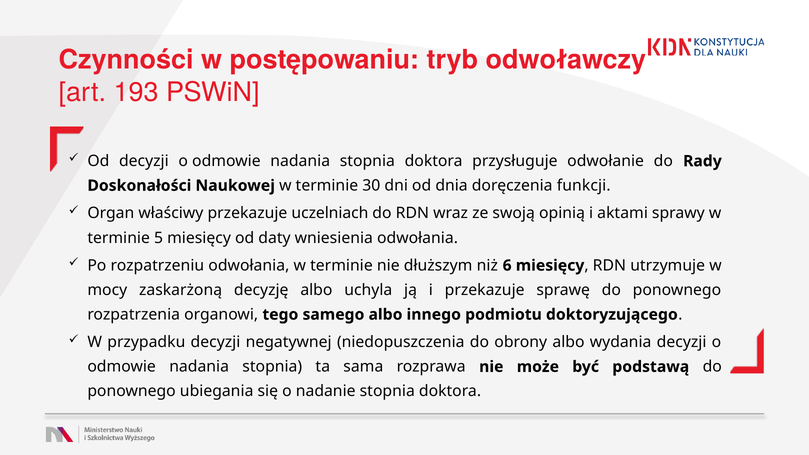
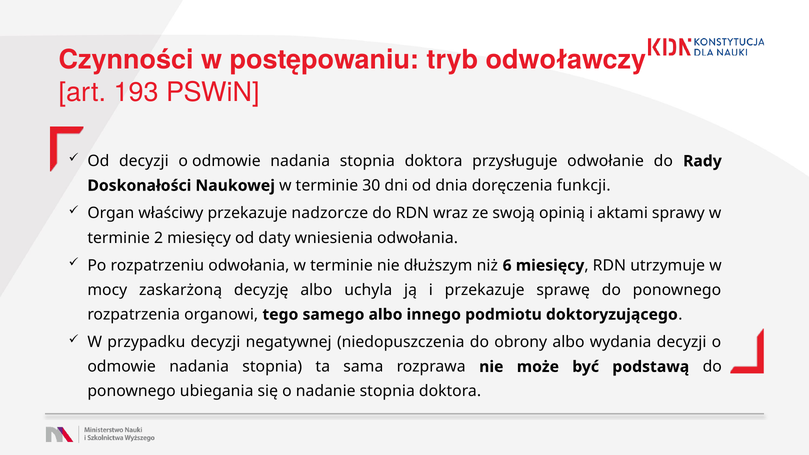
uczelniach: uczelniach -> nadzorcze (330, 213)
5: 5 -> 2 (159, 238)
